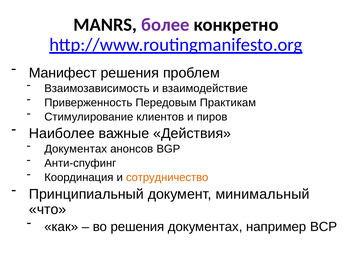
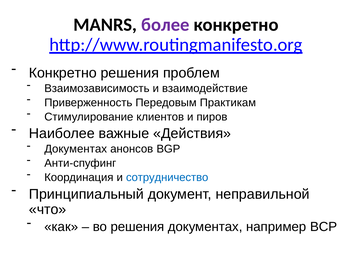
Манифест: Манифест -> Конкретно (63, 73)
сотрудничество colour: orange -> blue (167, 177)
минимальный: минимальный -> неправильной (263, 194)
